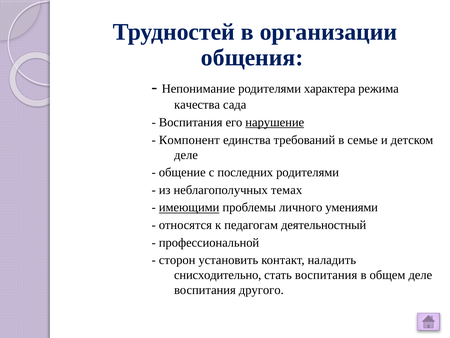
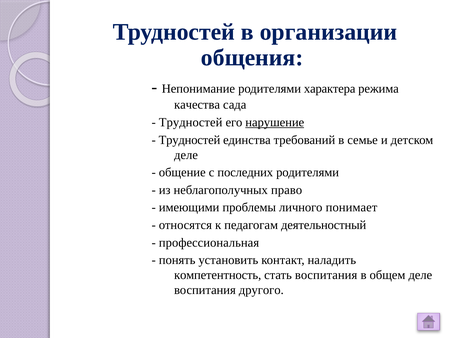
Воспитания: Воспитания -> Трудностей (191, 122)
Компонент: Компонент -> Трудностей (190, 140)
темах: темах -> право (287, 190)
имеющими underline: present -> none (189, 207)
умениями: умениями -> понимает (352, 207)
профессиональной: профессиональной -> профессиональная (209, 242)
сторон: сторон -> понять (177, 260)
снисходительно: снисходительно -> компетентность (218, 275)
